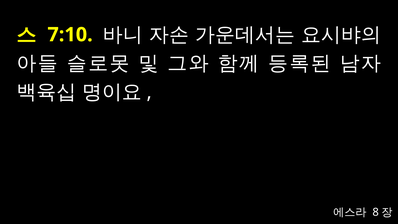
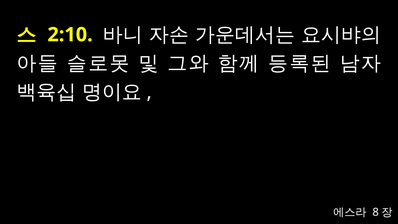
7:10: 7:10 -> 2:10 (70, 35)
